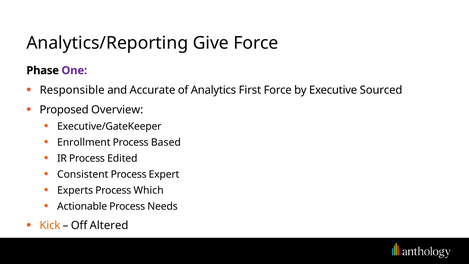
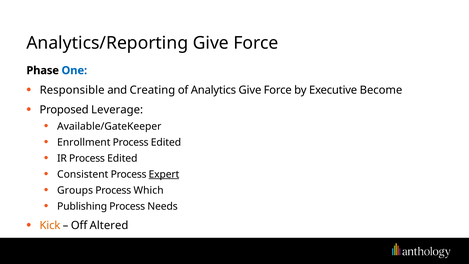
One colour: purple -> blue (74, 70)
Accurate: Accurate -> Creating (152, 90)
Analytics First: First -> Give (250, 90)
Sourced: Sourced -> Become (381, 90)
Overview: Overview -> Leverage (117, 110)
Executive/GateKeeper: Executive/GateKeeper -> Available/GateKeeper (109, 126)
Based: Based -> Edited (166, 142)
Expert underline: none -> present (164, 174)
Experts: Experts -> Groups (75, 190)
Actionable: Actionable -> Publishing (82, 206)
